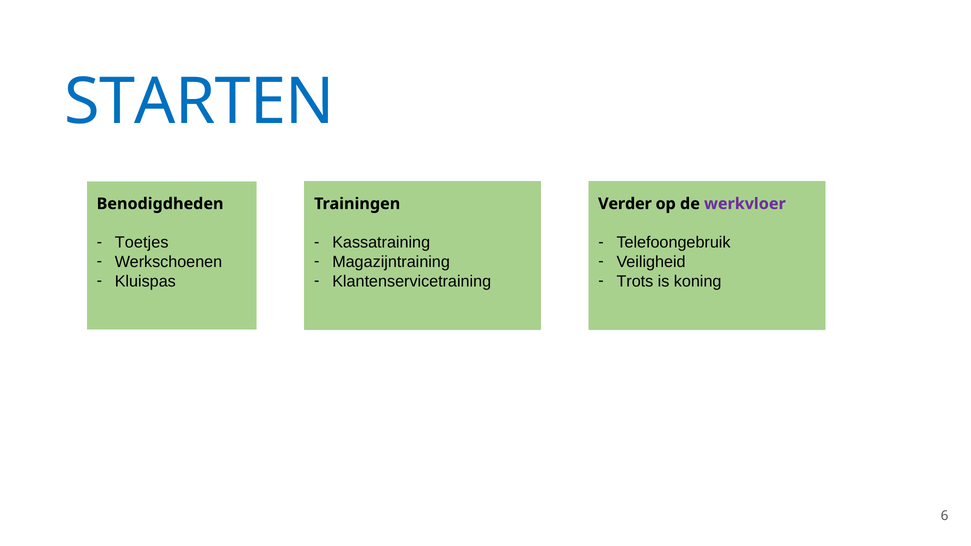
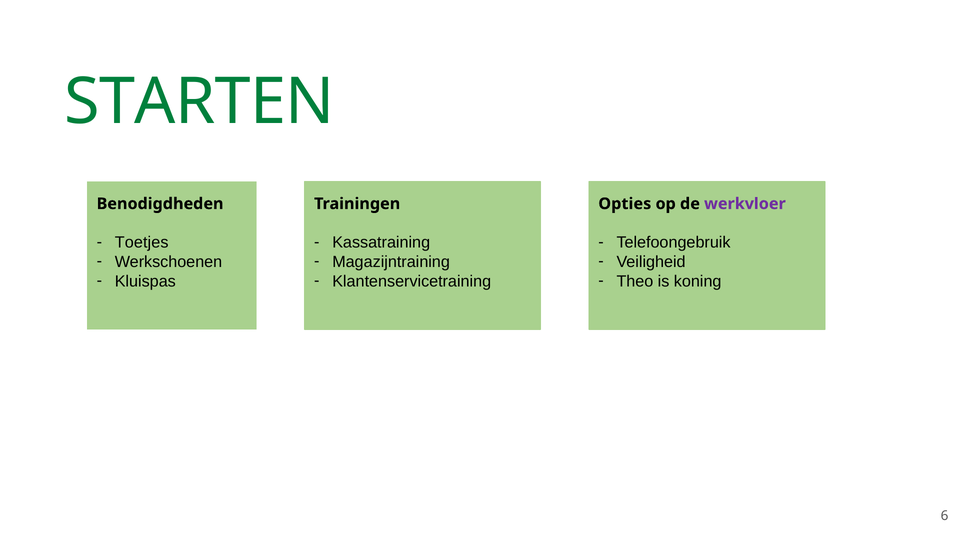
STARTEN colour: blue -> green (199, 102)
Verder: Verder -> Opties (625, 204)
Trots: Trots -> Theo (635, 282)
